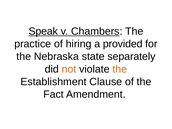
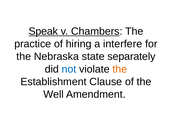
provided: provided -> interfere (123, 44)
not colour: orange -> blue (69, 69)
Fact: Fact -> Well (54, 94)
